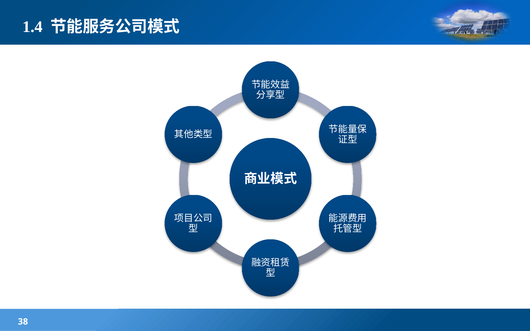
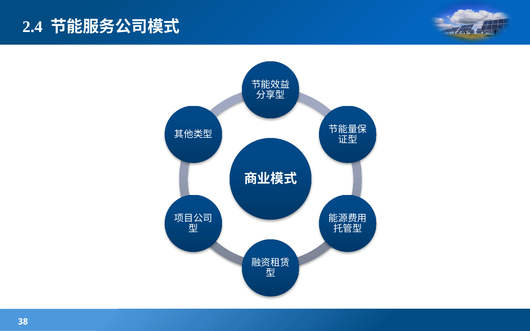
1.4: 1.4 -> 2.4 (32, 27)
